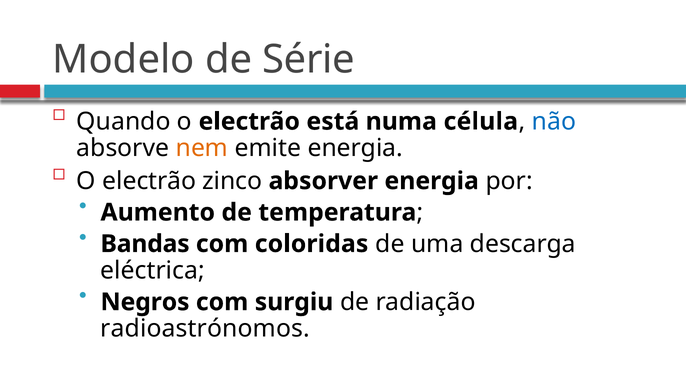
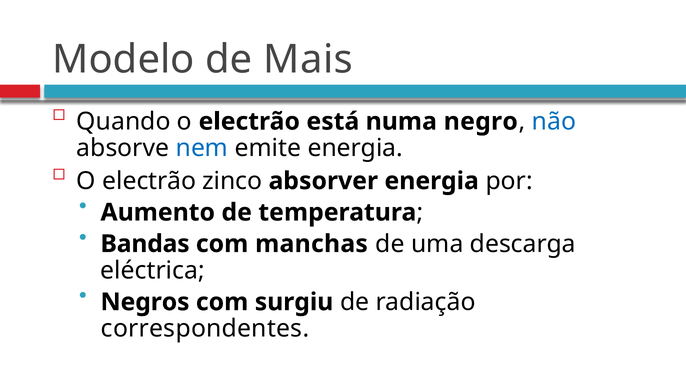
Série: Série -> Mais (308, 60)
célula: célula -> negro (481, 121)
nem colour: orange -> blue (202, 148)
coloridas: coloridas -> manchas (312, 244)
radioastrónomos: radioastrónomos -> correspondentes (205, 329)
